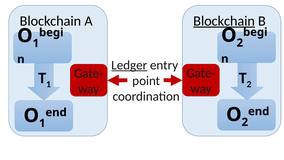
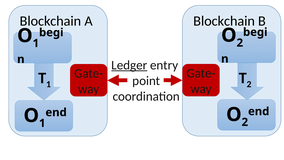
Blockchain underline: present -> none (224, 21)
